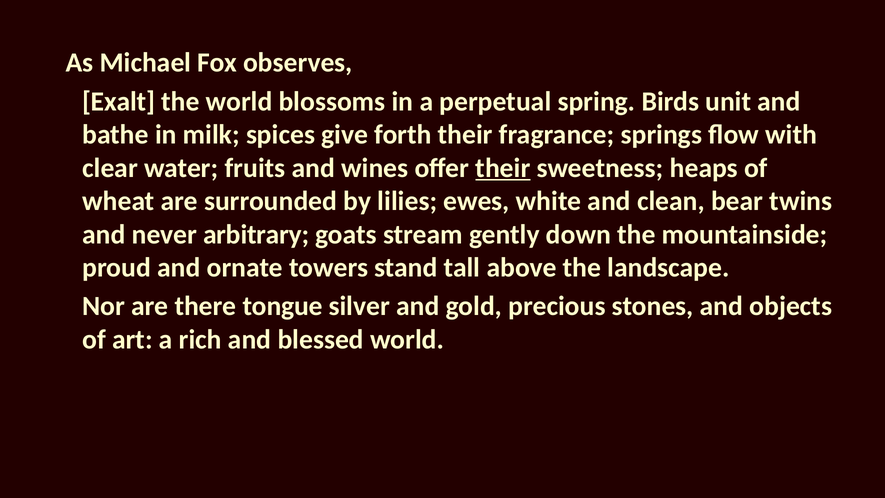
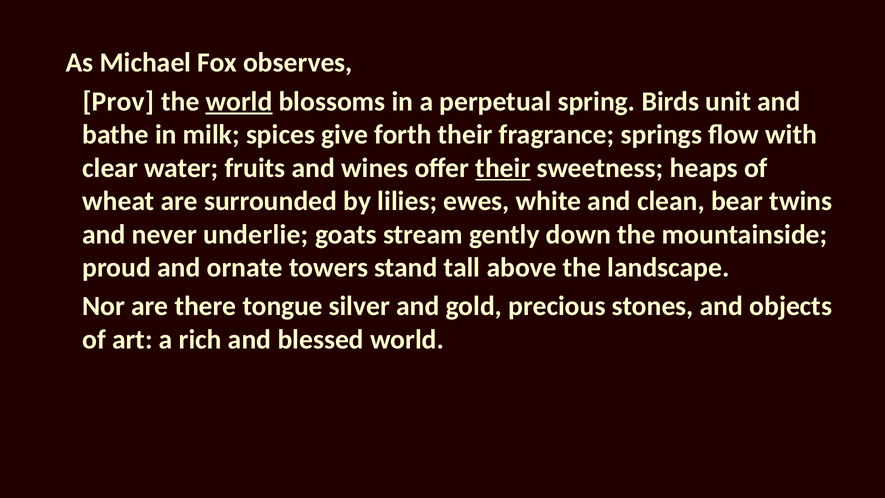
Exalt: Exalt -> Prov (118, 102)
world underline: none -> present (239, 102)
arbitrary: arbitrary -> underlie (256, 234)
